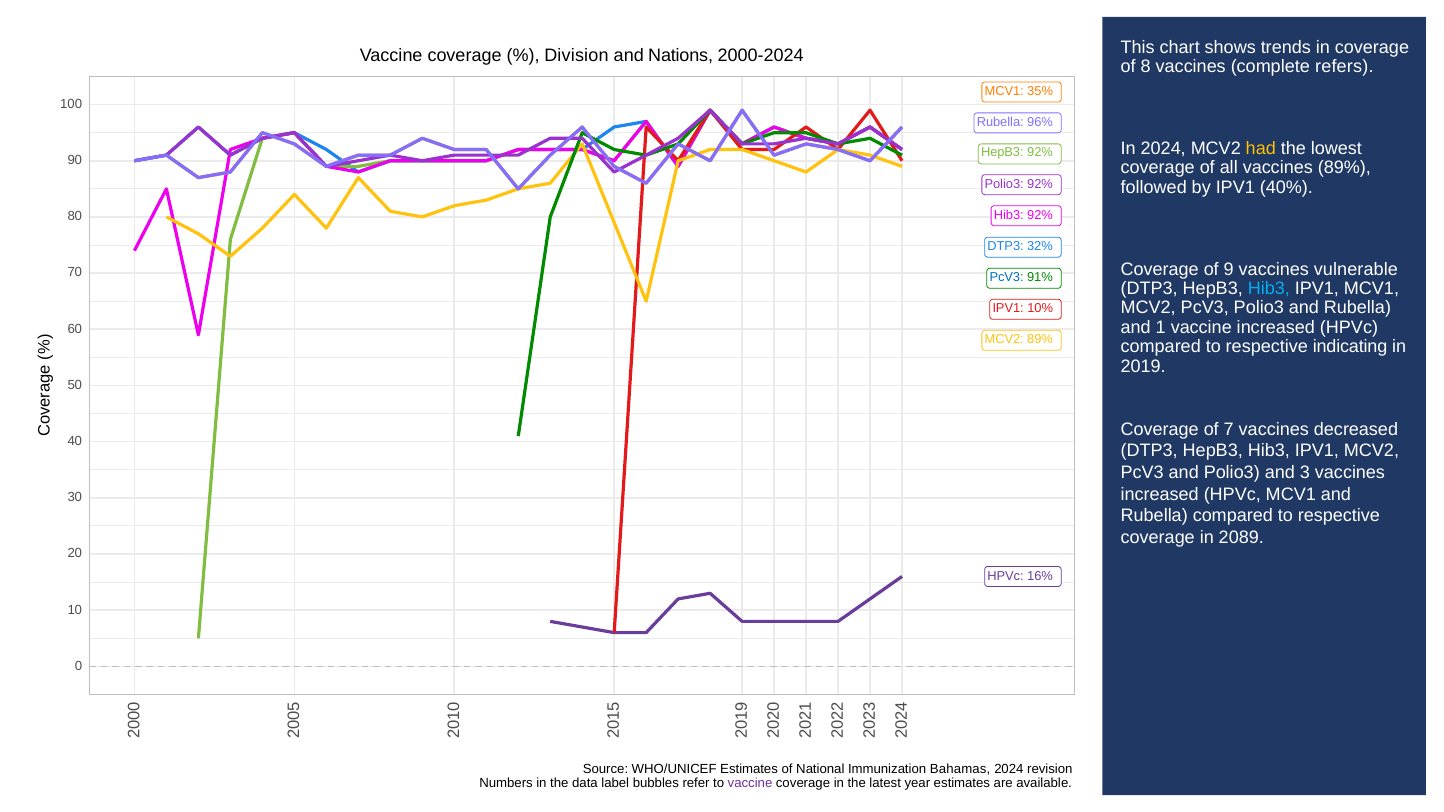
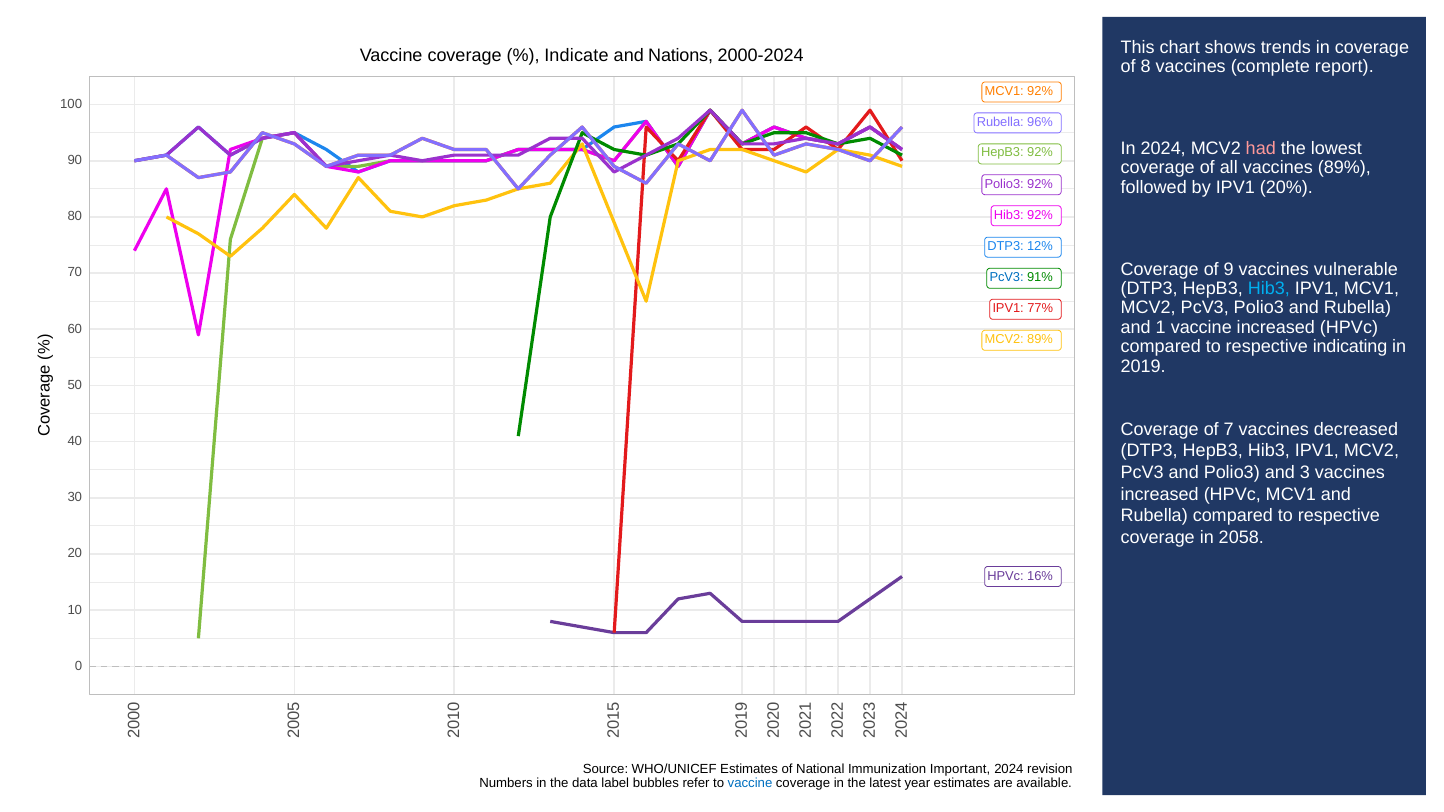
Division: Division -> Indicate (576, 55)
refers: refers -> report (1344, 67)
MCV1 35%: 35% -> 92% (1040, 91)
had colour: yellow -> pink (1261, 149)
40%: 40% -> 20% (1286, 188)
32%: 32% -> 12% (1040, 247)
10%: 10% -> 77% (1040, 309)
2089: 2089 -> 2058 (1241, 538)
Bahamas: Bahamas -> Important (960, 769)
vaccine colour: purple -> blue (750, 784)
